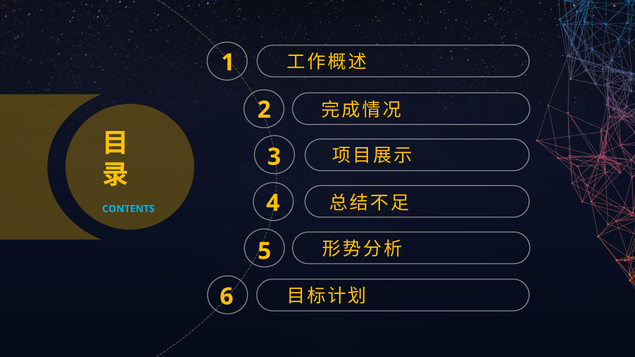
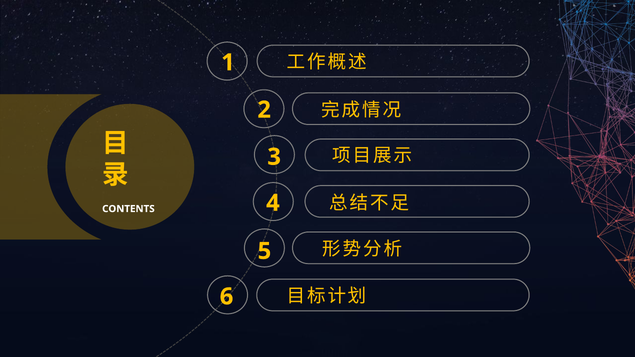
CONTENTS colour: light blue -> white (128, 209)
